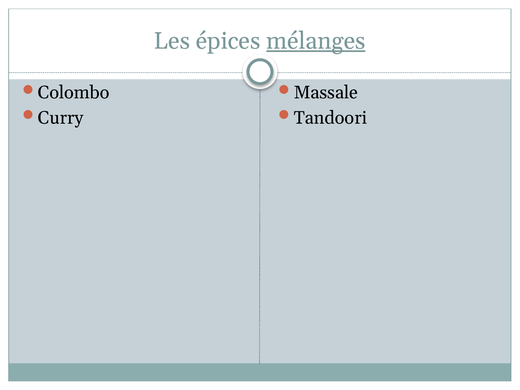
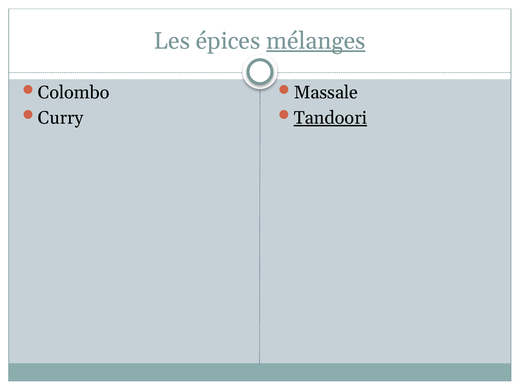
Tandoori underline: none -> present (330, 118)
